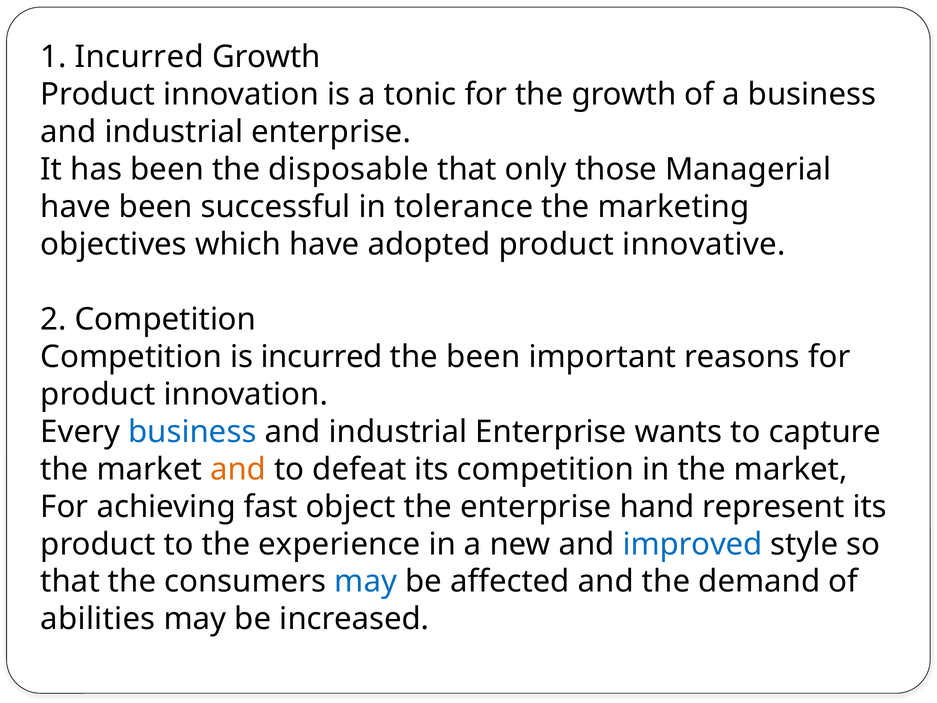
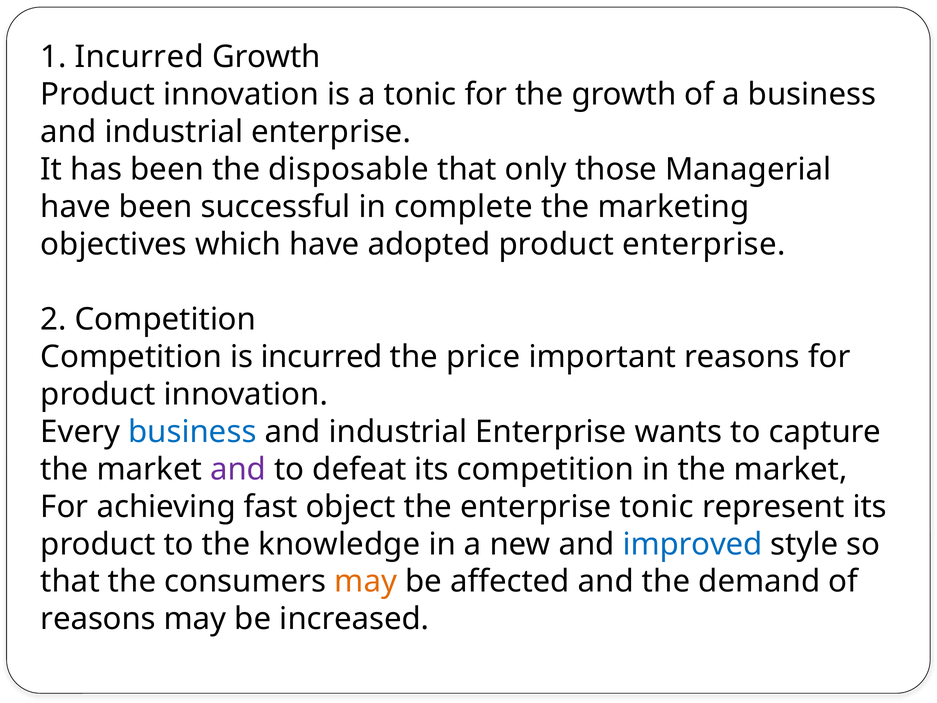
tolerance: tolerance -> complete (463, 207)
product innovative: innovative -> enterprise (704, 244)
the been: been -> price (483, 357)
and colour: orange -> purple (238, 469)
enterprise hand: hand -> tonic (657, 507)
experience: experience -> knowledge (339, 544)
may colour: blue -> orange (366, 581)
abilities: abilities -> reasons (98, 619)
